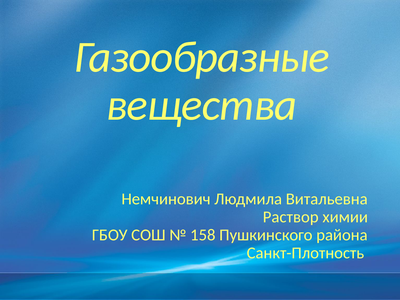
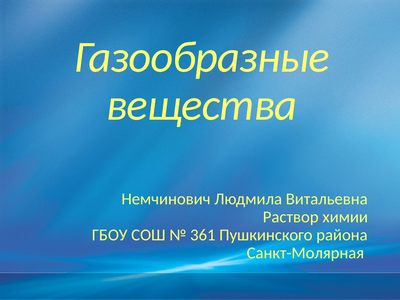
158: 158 -> 361 (203, 235)
Санкт-Плотность: Санкт-Плотность -> Санкт-Молярная (305, 253)
